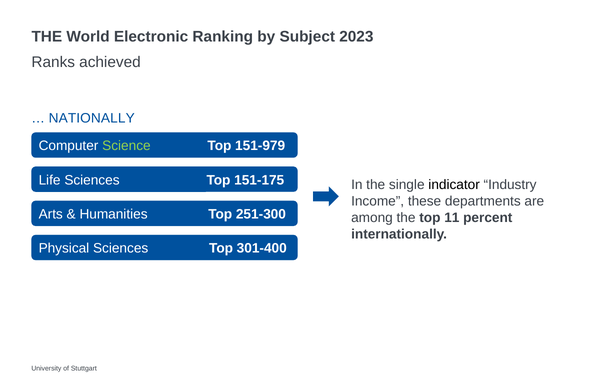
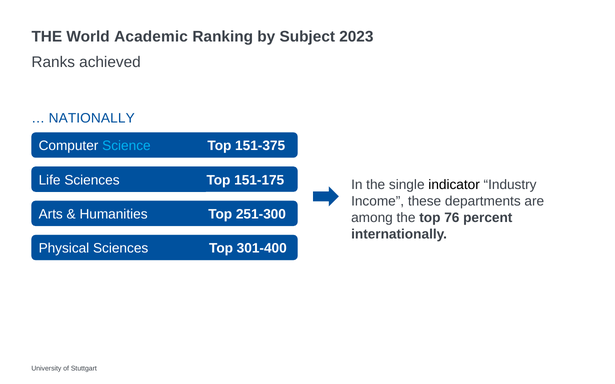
Electronic: Electronic -> Academic (151, 37)
Science colour: light green -> light blue (126, 146)
151-979: 151-979 -> 151-375 (260, 146)
11: 11 -> 76 (452, 218)
